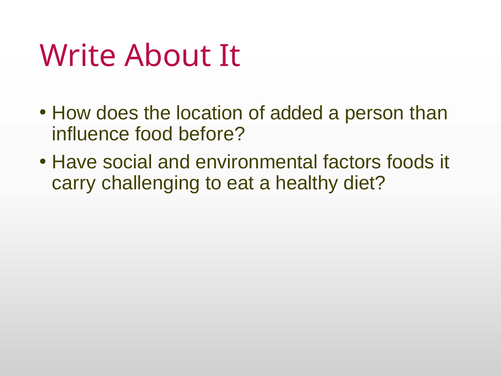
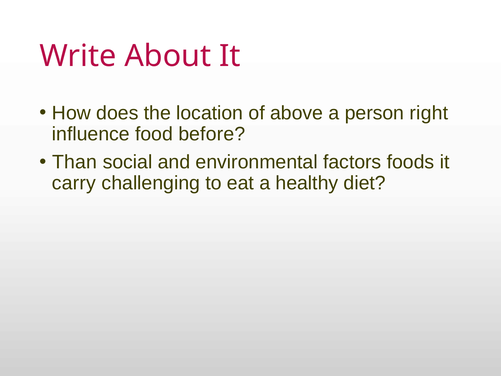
added: added -> above (297, 113)
than: than -> right (429, 113)
Have: Have -> Than (75, 162)
